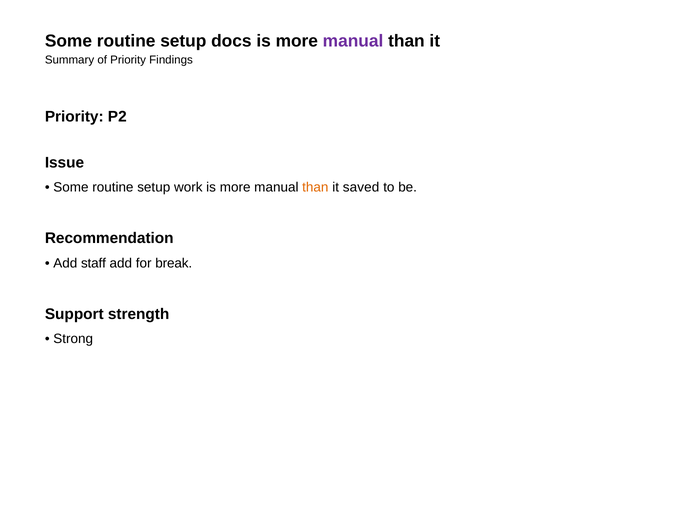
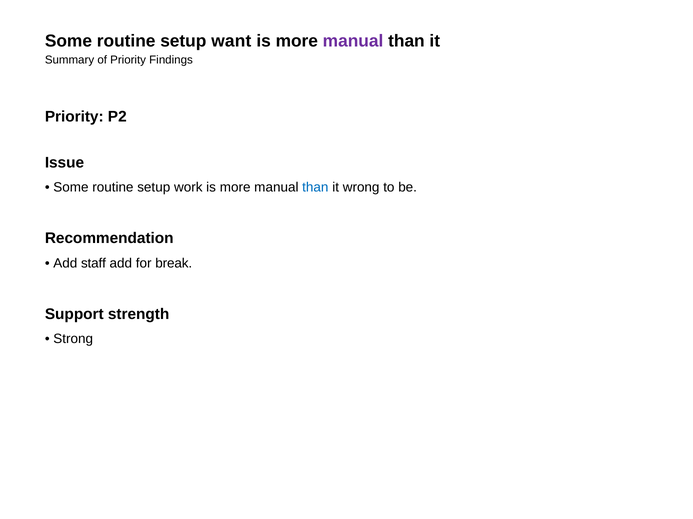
docs: docs -> want (231, 41)
than colour: orange -> blue (315, 188)
saved: saved -> wrong (361, 188)
